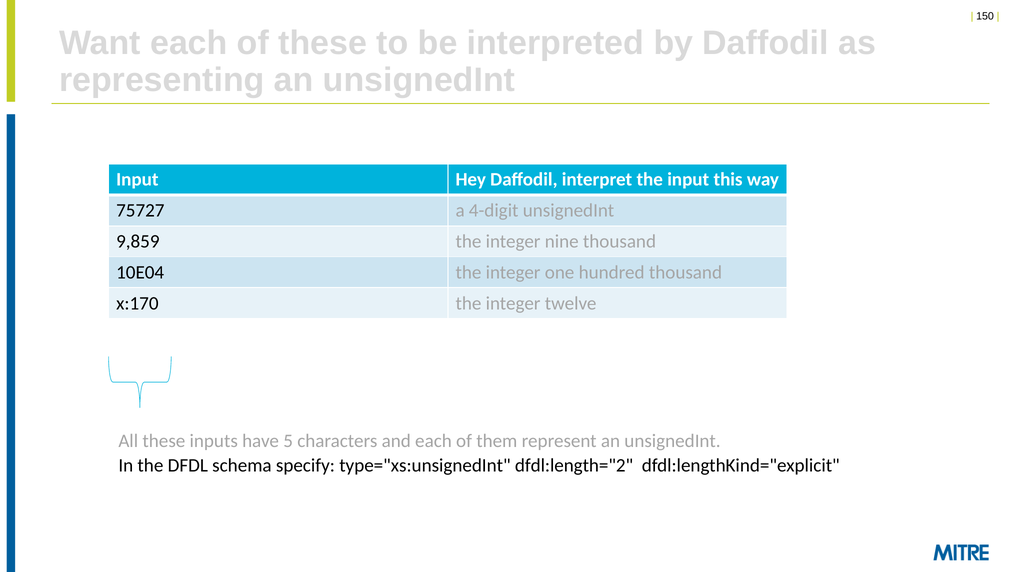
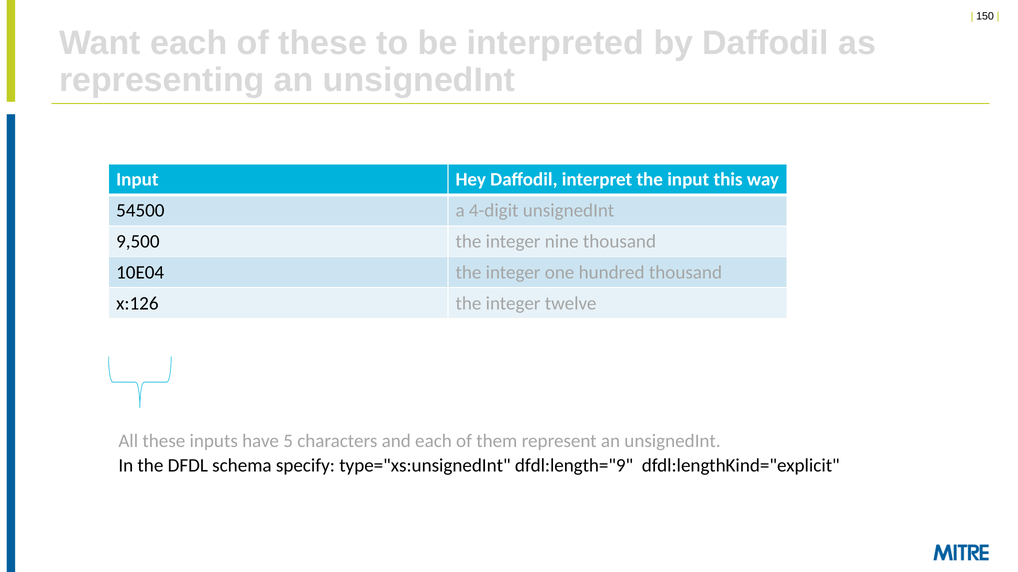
75727: 75727 -> 54500 (140, 211)
9,859: 9,859 -> 9,500 (138, 242)
x:170: x:170 -> x:126 (137, 304)
dfdl:length="2: dfdl:length="2 -> dfdl:length="9 (574, 466)
